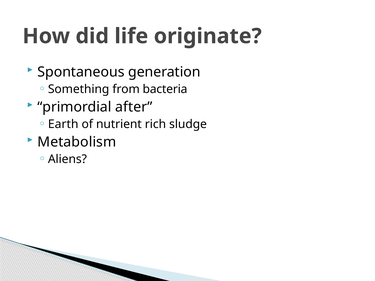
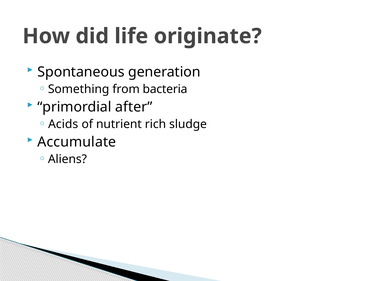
Earth: Earth -> Acids (63, 124)
Metabolism: Metabolism -> Accumulate (77, 142)
